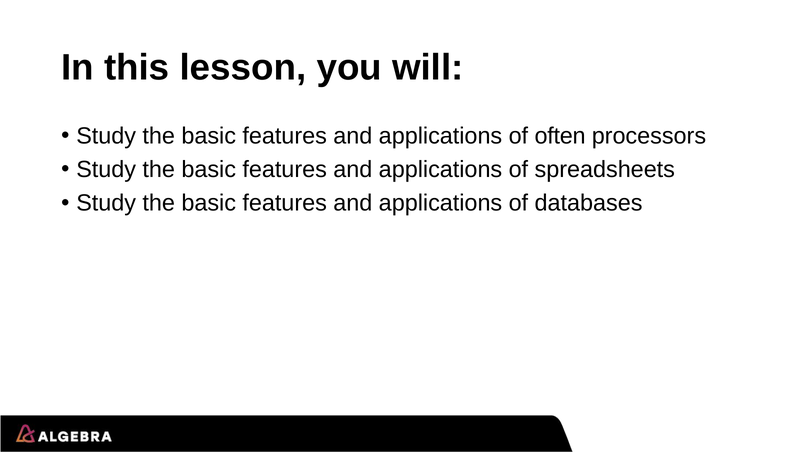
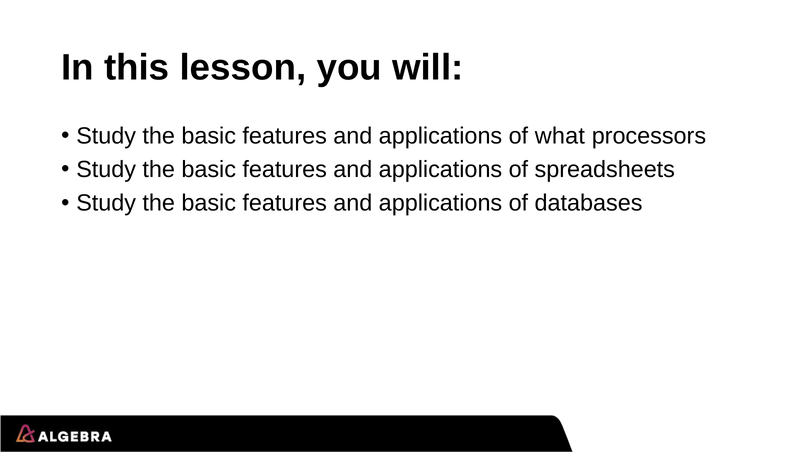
often: often -> what (560, 136)
